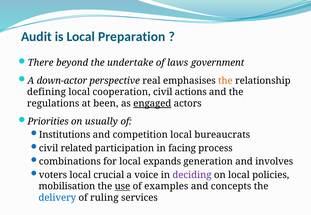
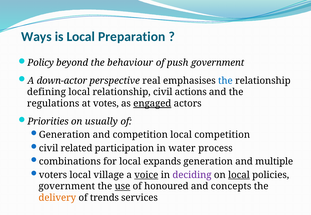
Audit: Audit -> Ways (36, 37)
There: There -> Policy (41, 63)
undertake: undertake -> behaviour (130, 63)
laws: laws -> push (178, 63)
the colour: orange -> blue (225, 81)
local cooperation: cooperation -> relationship (122, 92)
been: been -> votes (106, 104)
Institutions: Institutions -> Generation (65, 135)
local bureaucrats: bureaucrats -> competition (222, 135)
facing: facing -> water (182, 148)
involves: involves -> multiple (274, 162)
crucial: crucial -> village (109, 175)
voice underline: none -> present (146, 175)
local underline: none -> present (239, 175)
mobilisation: mobilisation -> government (67, 187)
examples: examples -> honoured (166, 187)
delivery colour: blue -> orange (57, 198)
ruling: ruling -> trends (104, 198)
